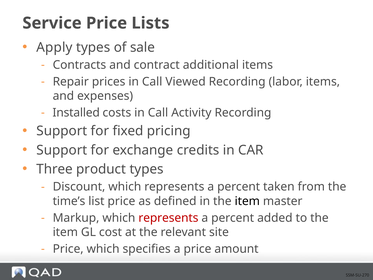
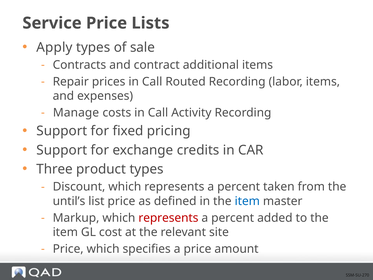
Viewed: Viewed -> Routed (186, 82)
Installed: Installed -> Manage (76, 113)
time’s: time’s -> until’s (69, 201)
item colour: black -> blue (247, 201)
